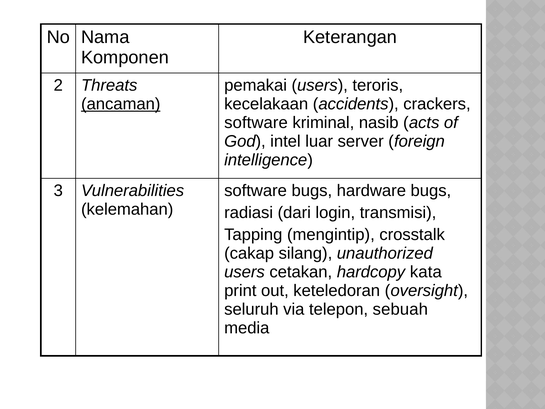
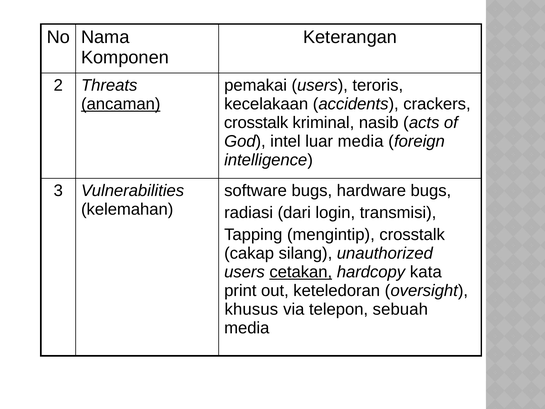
software: software -> crosstalk (256, 123)
luar server: server -> media (361, 141)
cetakan underline: none -> present (301, 272)
seluruh: seluruh -> khusus (251, 309)
